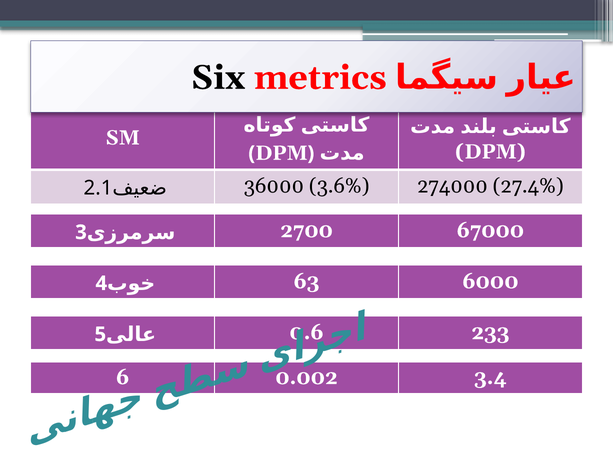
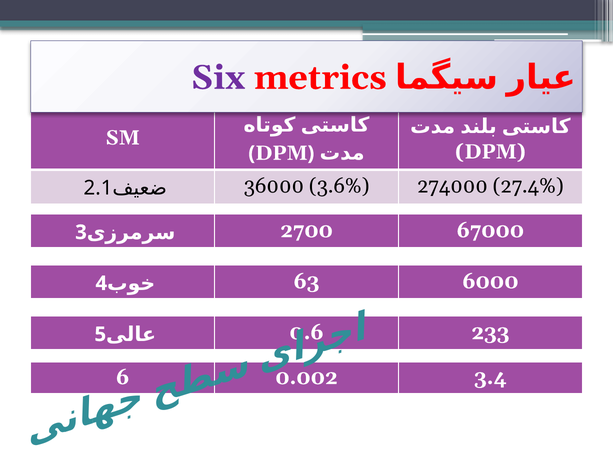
Six colour: black -> purple (218, 78)
